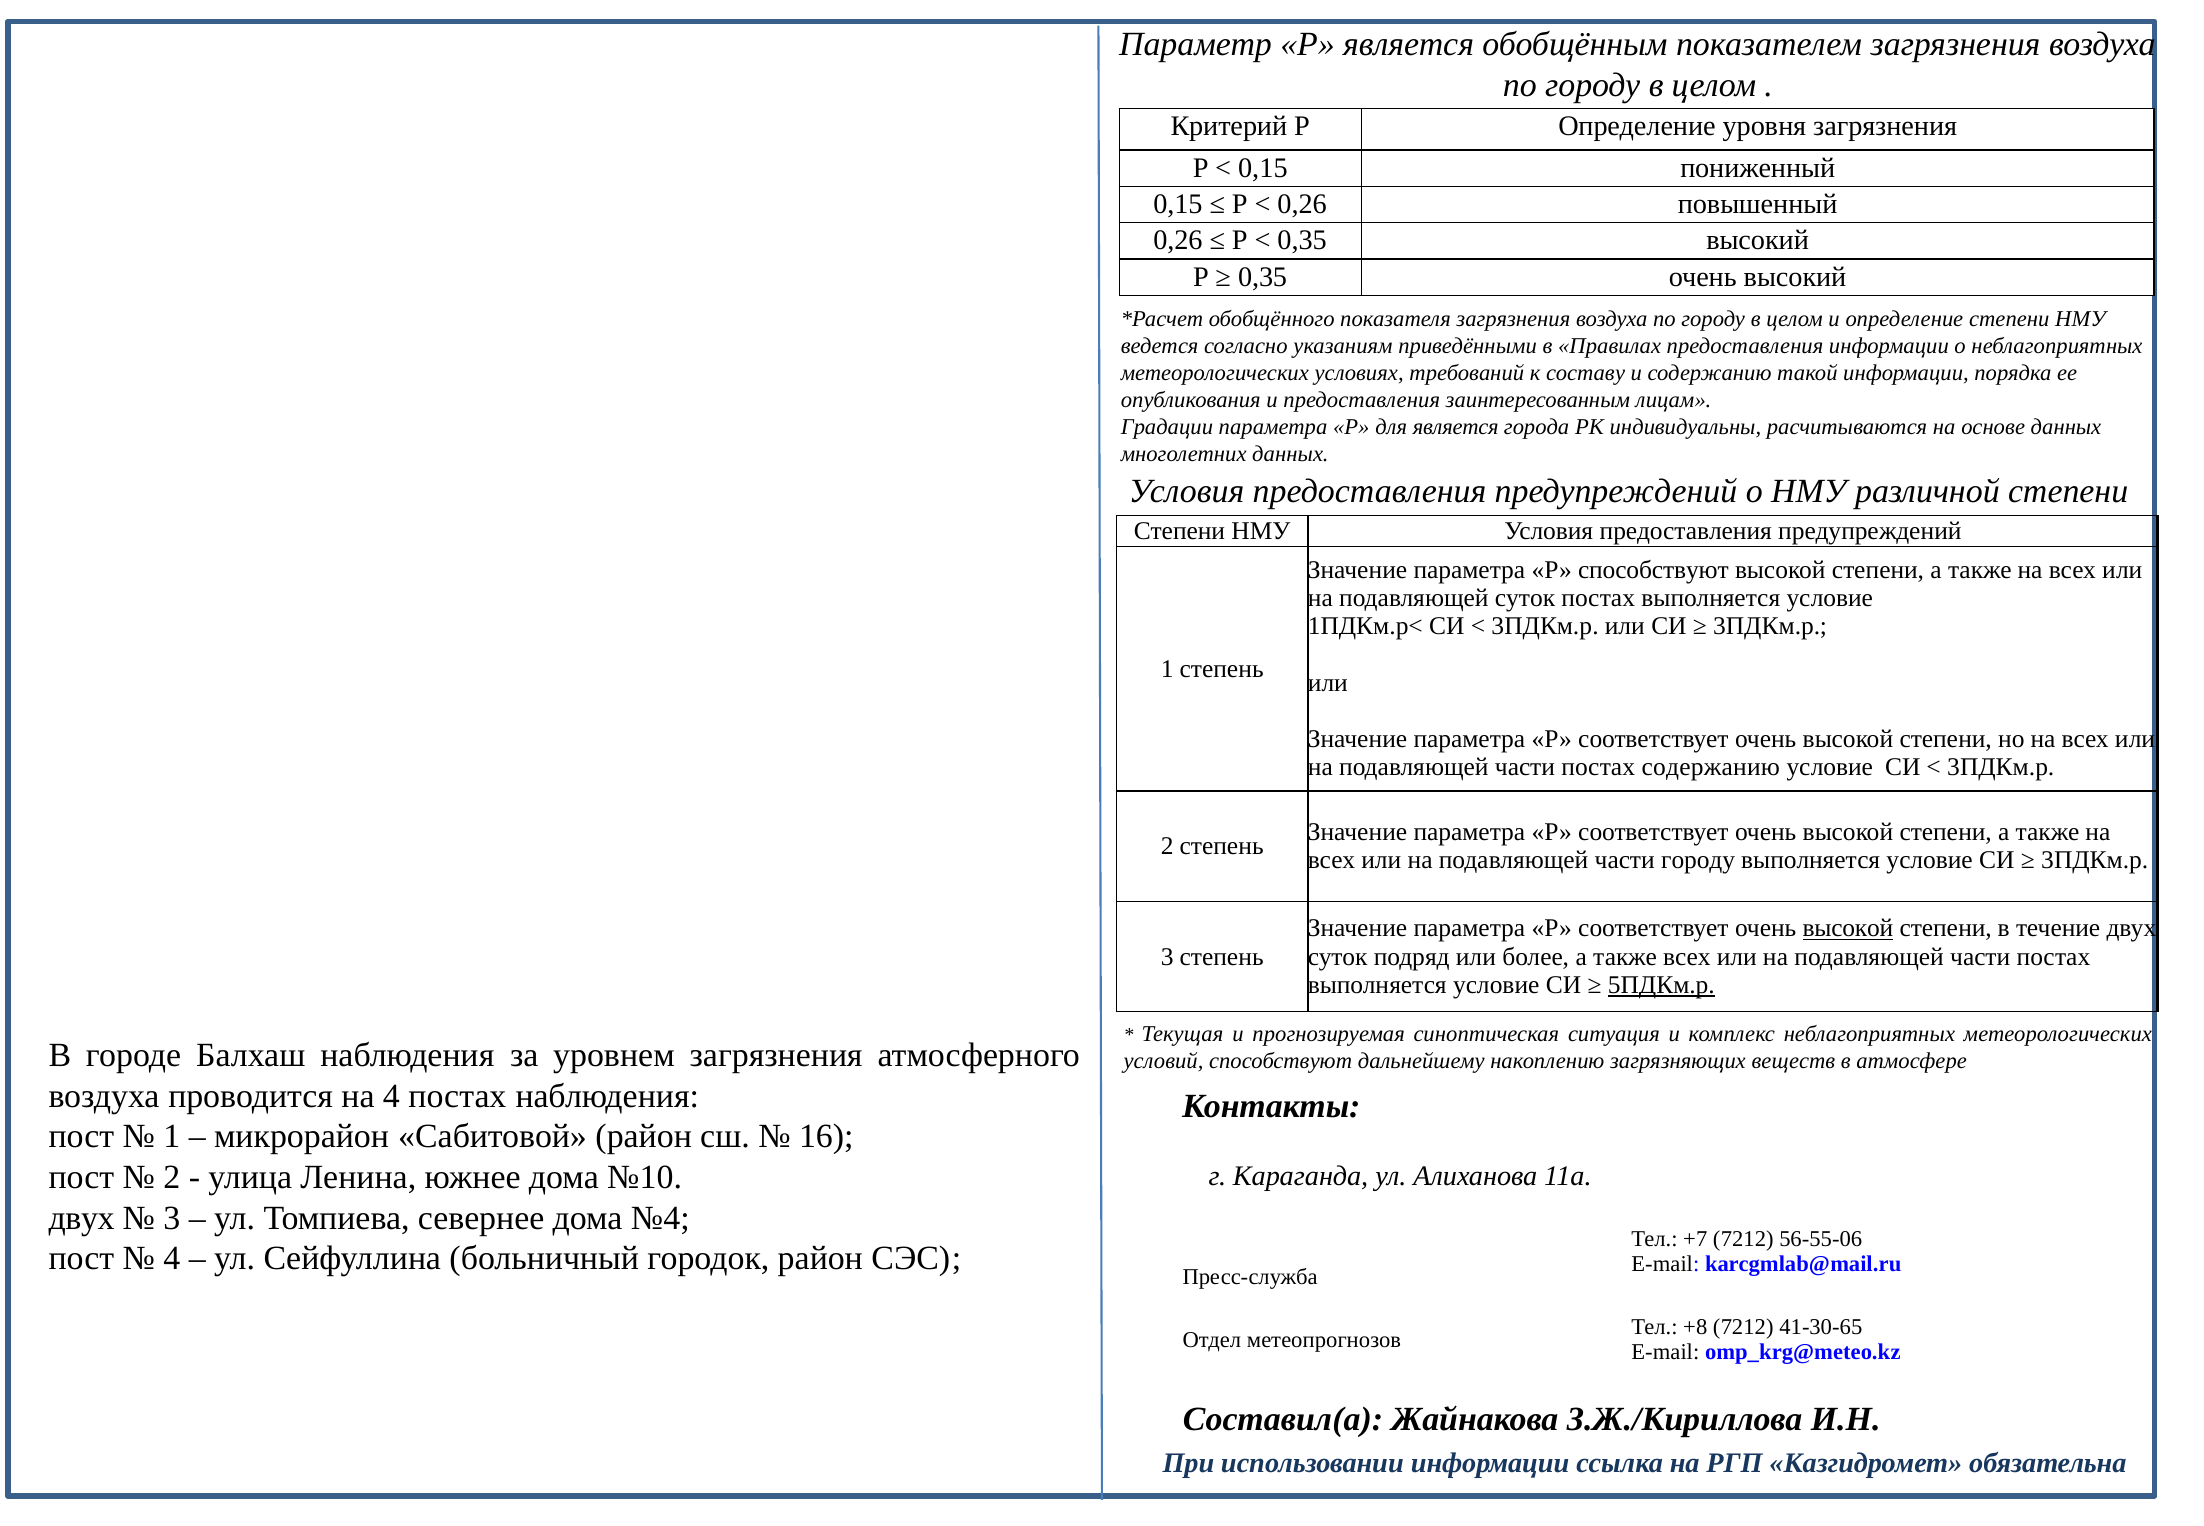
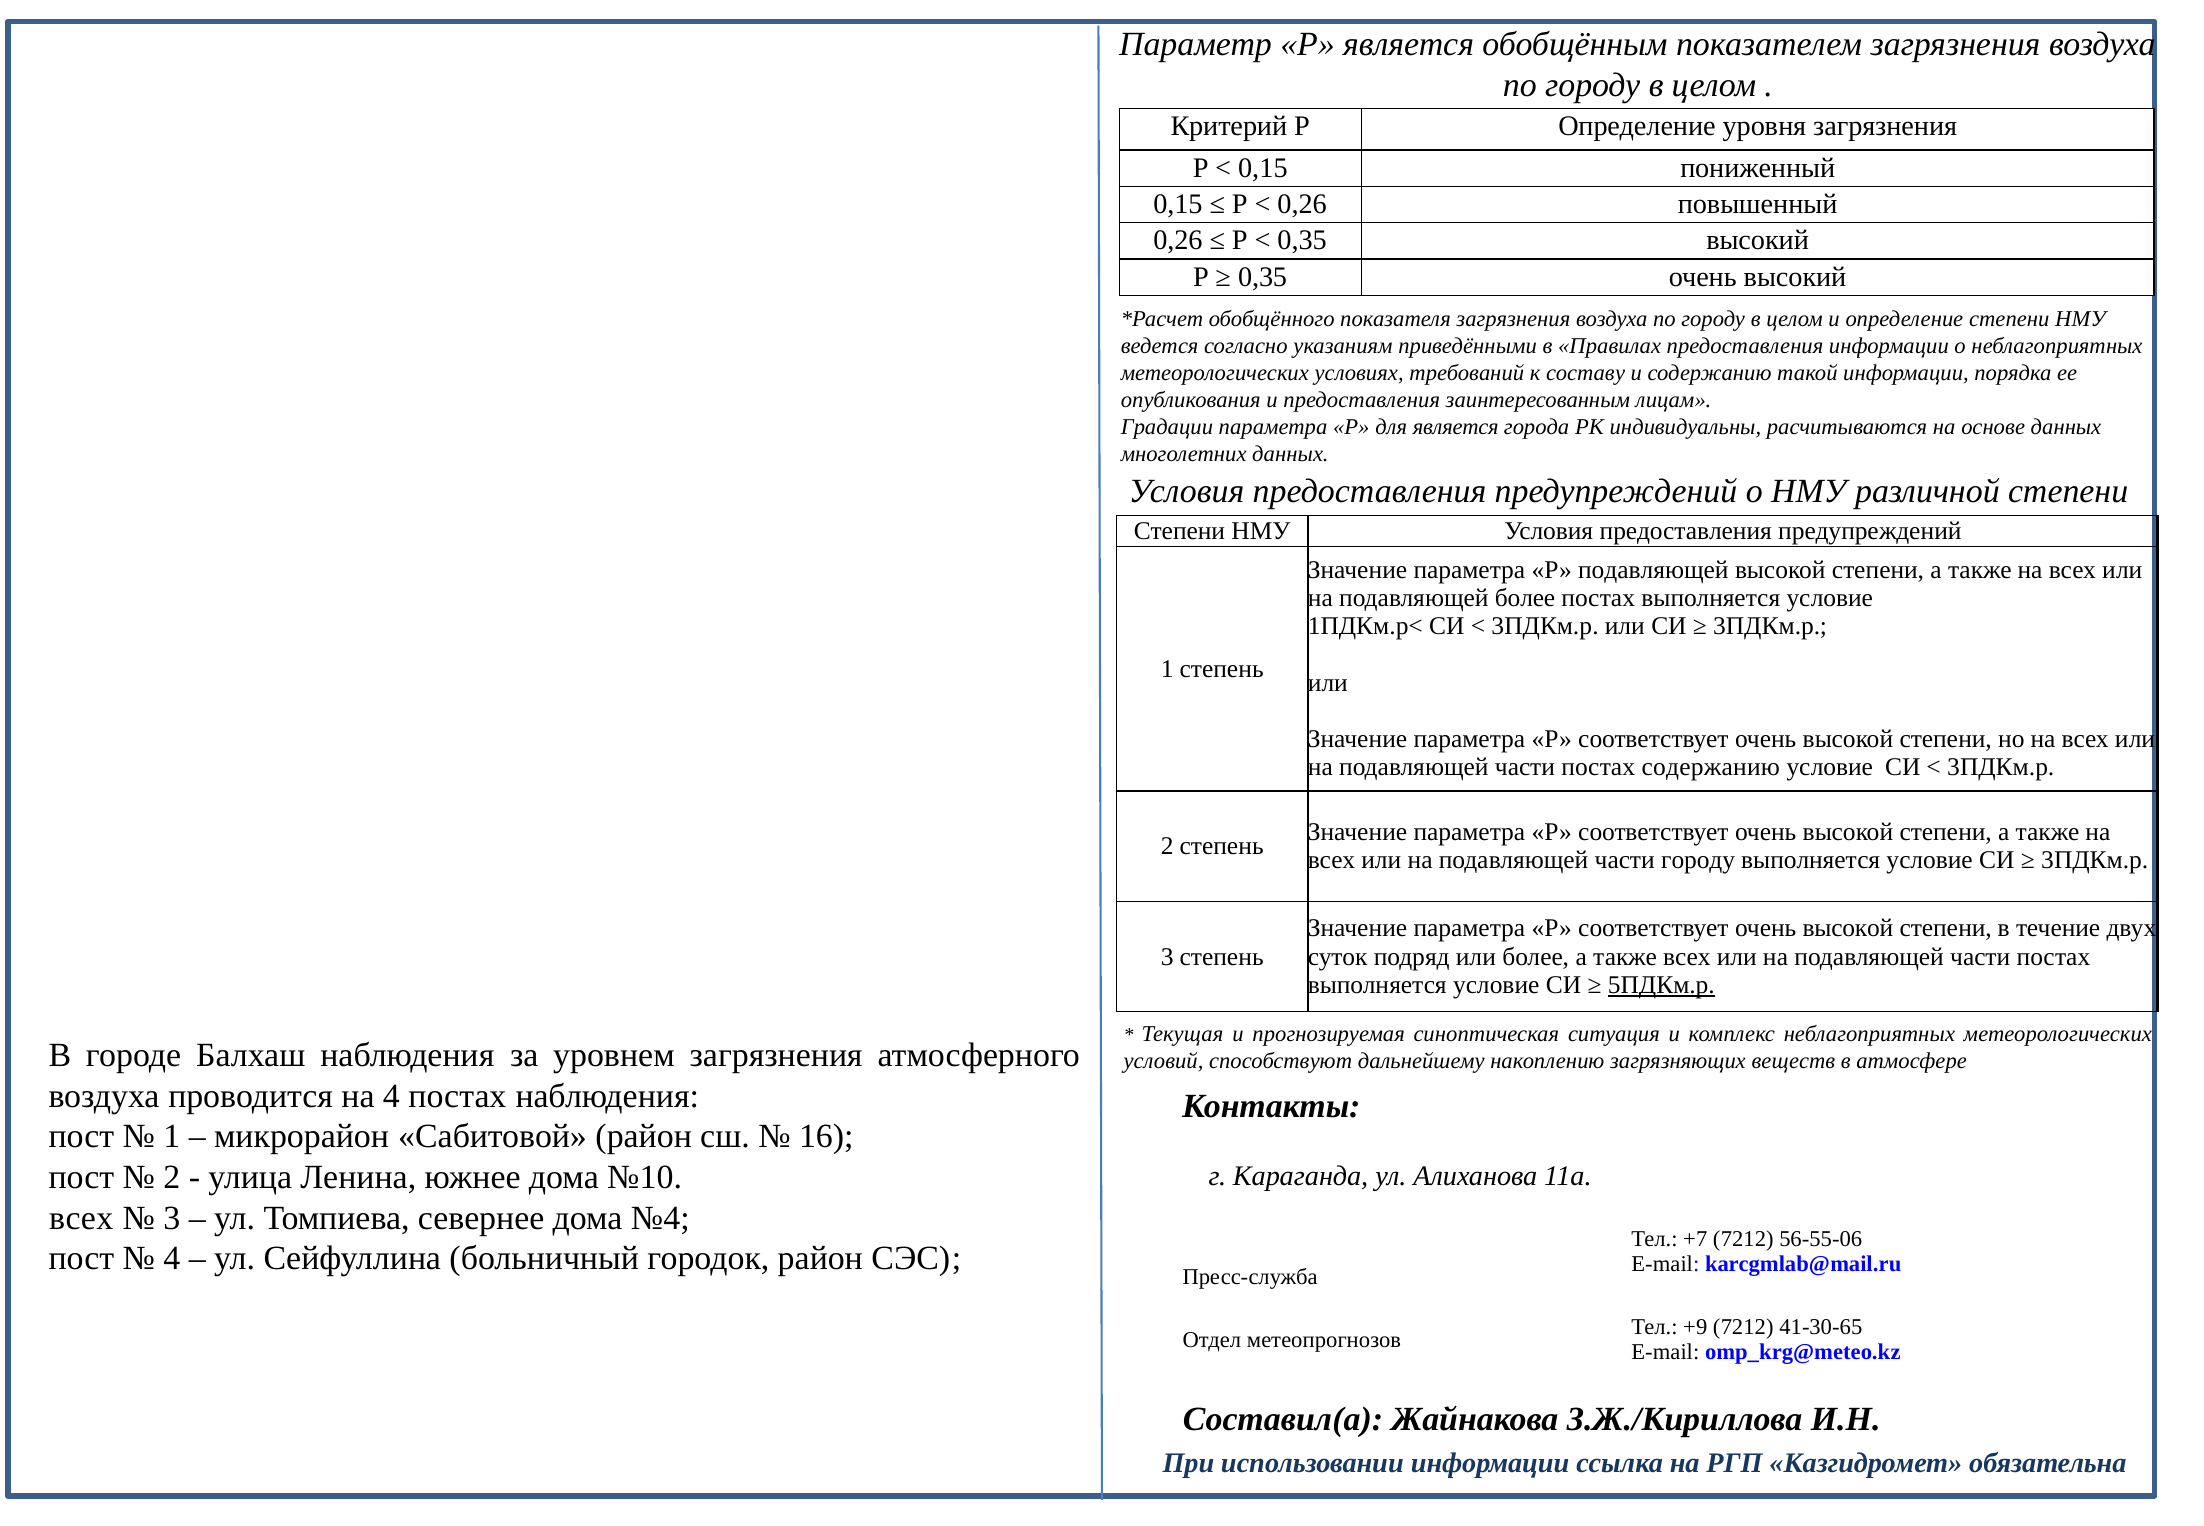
Р способствуют: способствуют -> подавляющей (1653, 570)
подавляющей суток: суток -> более (1525, 598)
высокой underline: present -> none (1848, 928)
двух: двух -> всех (81, 1218)
+8: +8 -> +9 (1695, 1327)
